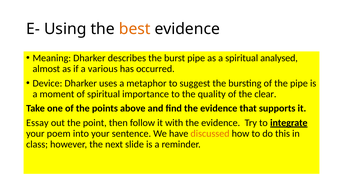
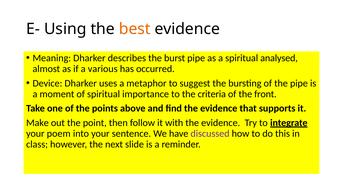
quality: quality -> criteria (212, 94)
clear: clear -> front (265, 94)
Essay: Essay -> Make (37, 123)
discussed colour: orange -> purple (210, 134)
